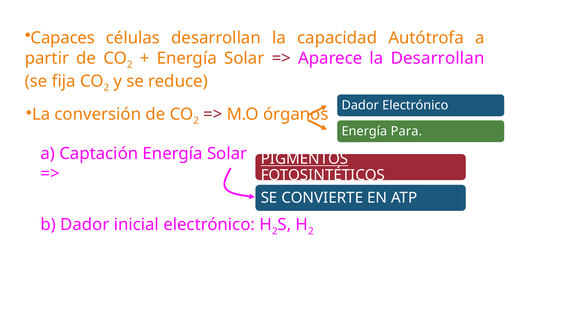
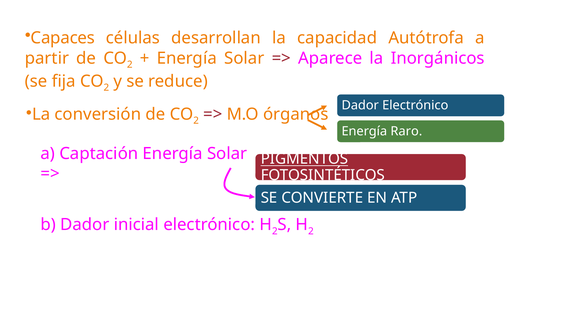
la Desarrollan: Desarrollan -> Inorgánicos (438, 58)
Para: Para -> Raro (406, 131)
